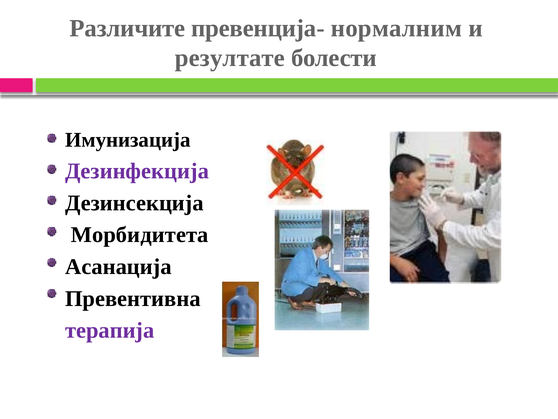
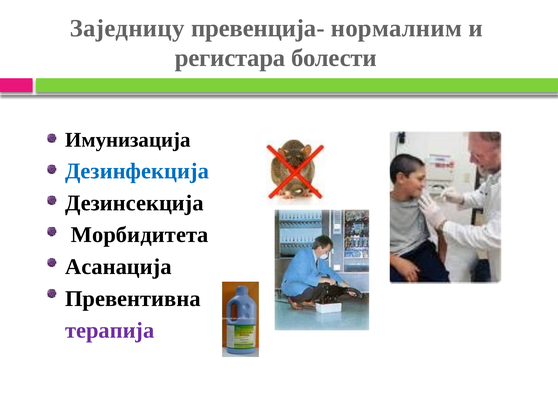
Различите: Различите -> Заједницу (127, 28)
резултате: резултате -> регистара (230, 58)
Дезинфекција colour: purple -> blue (137, 171)
